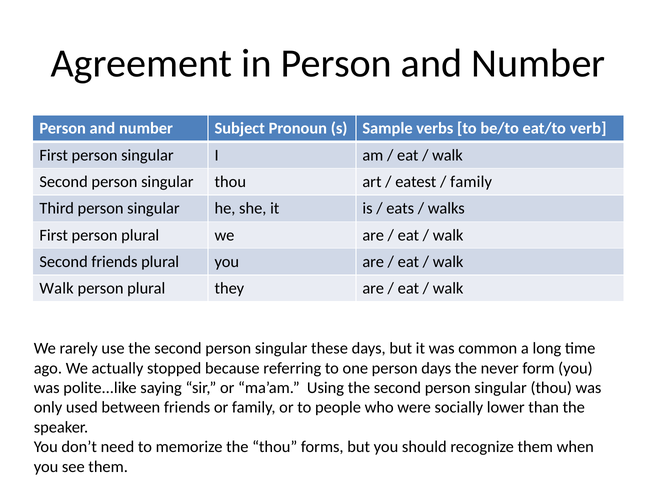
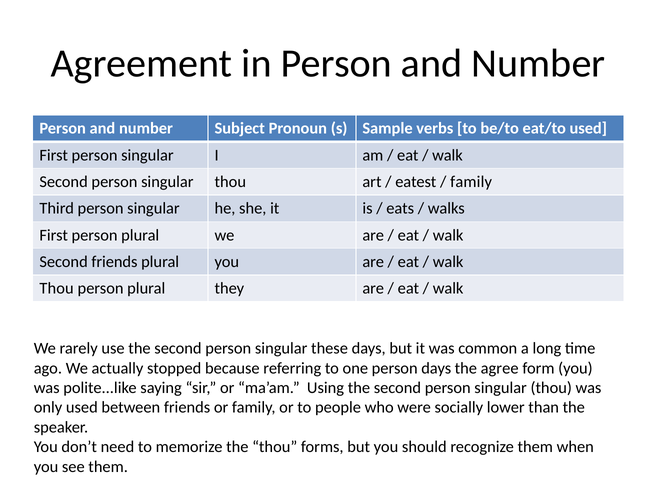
eat/to verb: verb -> used (588, 128)
Walk: Walk -> Thou (57, 288)
never: never -> agree (500, 368)
